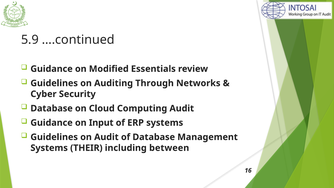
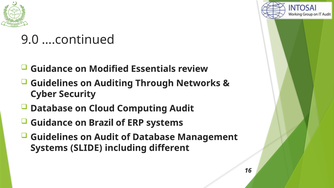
5.9: 5.9 -> 9.0 (30, 40)
Input: Input -> Brazil (101, 123)
THEIR: THEIR -> SLIDE (86, 148)
between: between -> different (169, 148)
